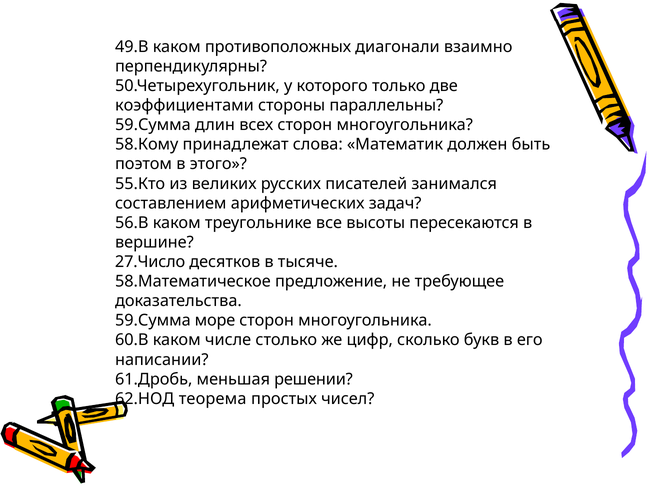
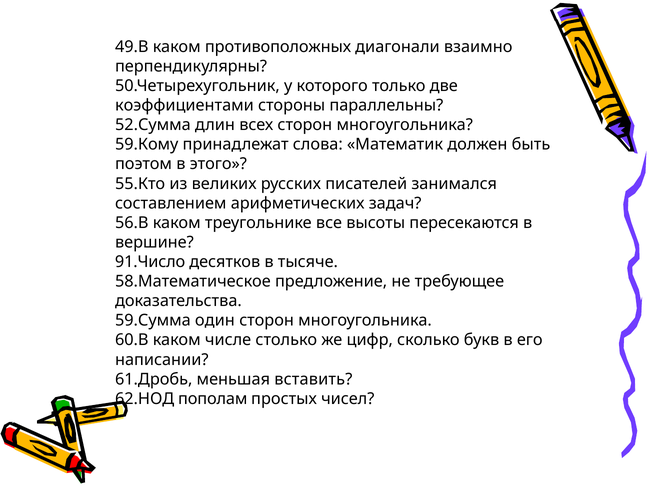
59.Сумма: 59.Сумма -> 52.Сумма (153, 125)
58.Кому: 58.Кому -> 59.Кому (147, 145)
27.Число: 27.Число -> 91.Число (150, 262)
море: море -> один (215, 321)
решении: решении -> вставить (313, 379)
теорема: теорема -> пополам (213, 399)
